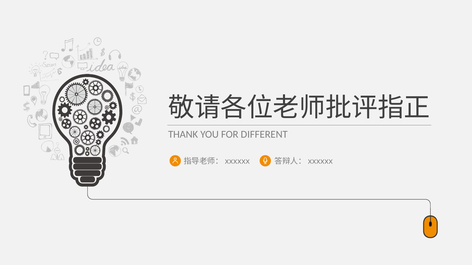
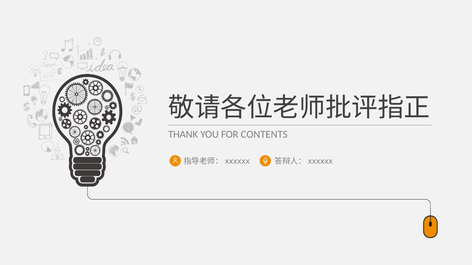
DIFFERENT: DIFFERENT -> CONTENTS (264, 135)
